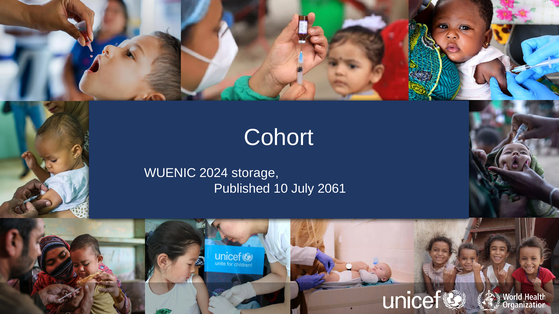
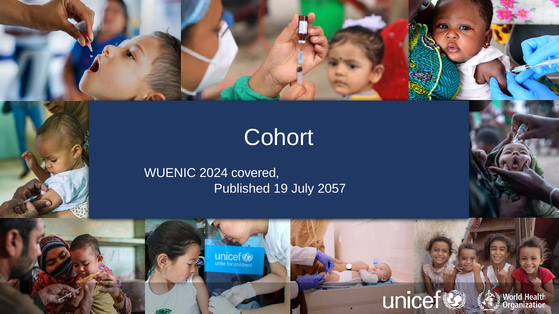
storage: storage -> covered (255, 173)
10: 10 -> 19 (281, 189)
2061: 2061 -> 2057 (332, 189)
